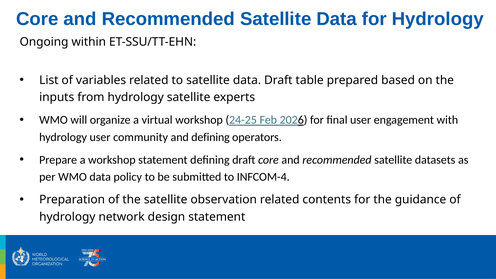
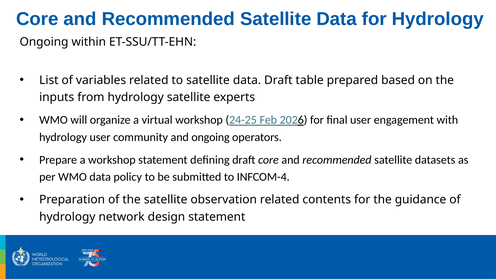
and defining: defining -> ongoing (211, 137)
